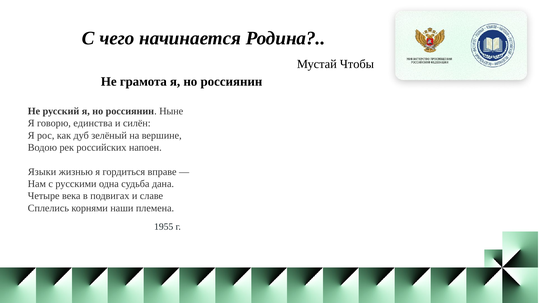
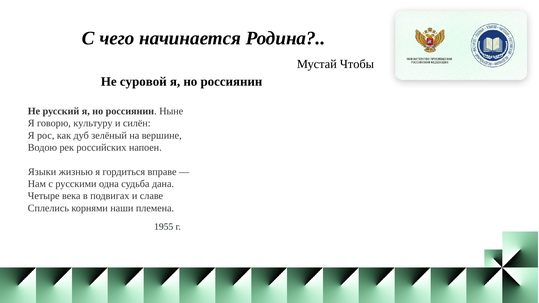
грамота: грамота -> суровой (143, 82)
единства: единства -> культуру (93, 123)
